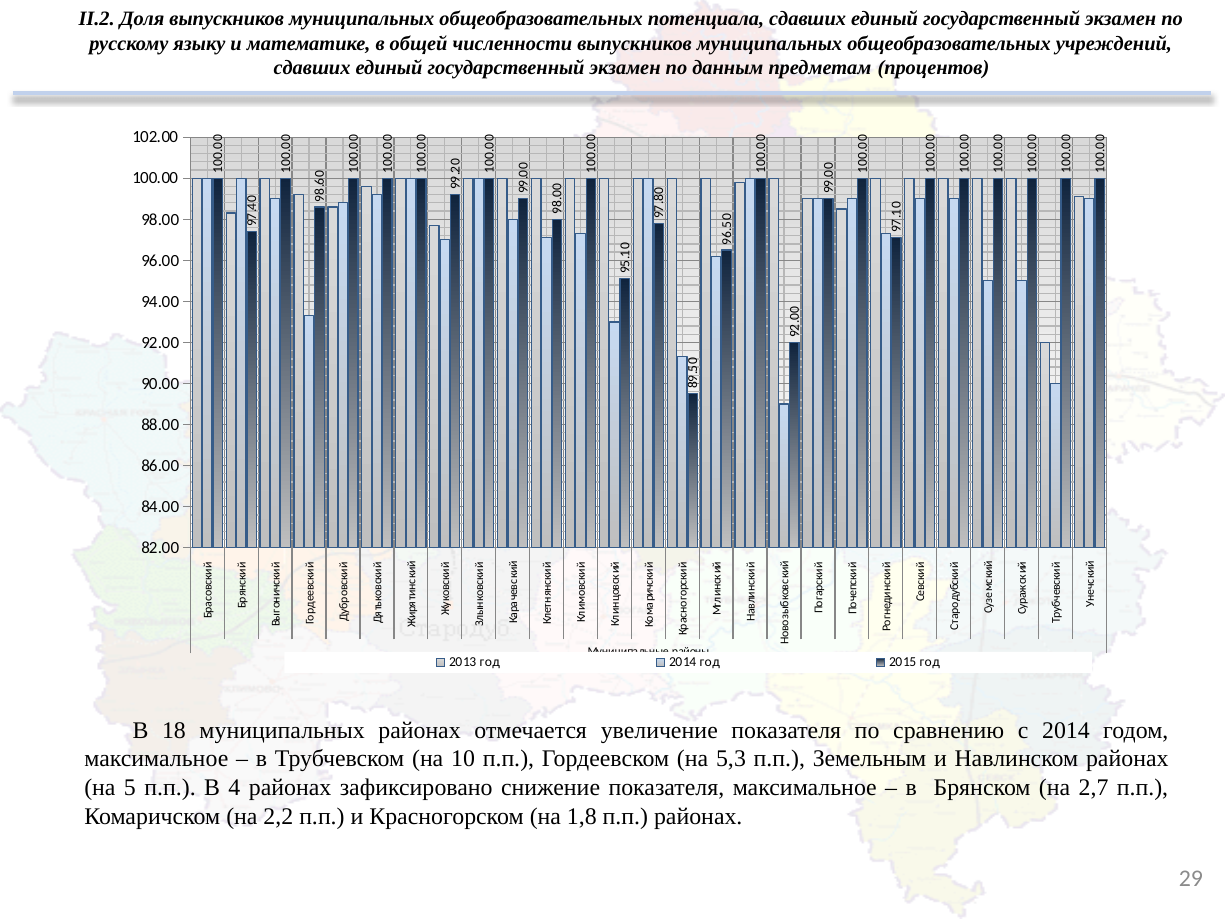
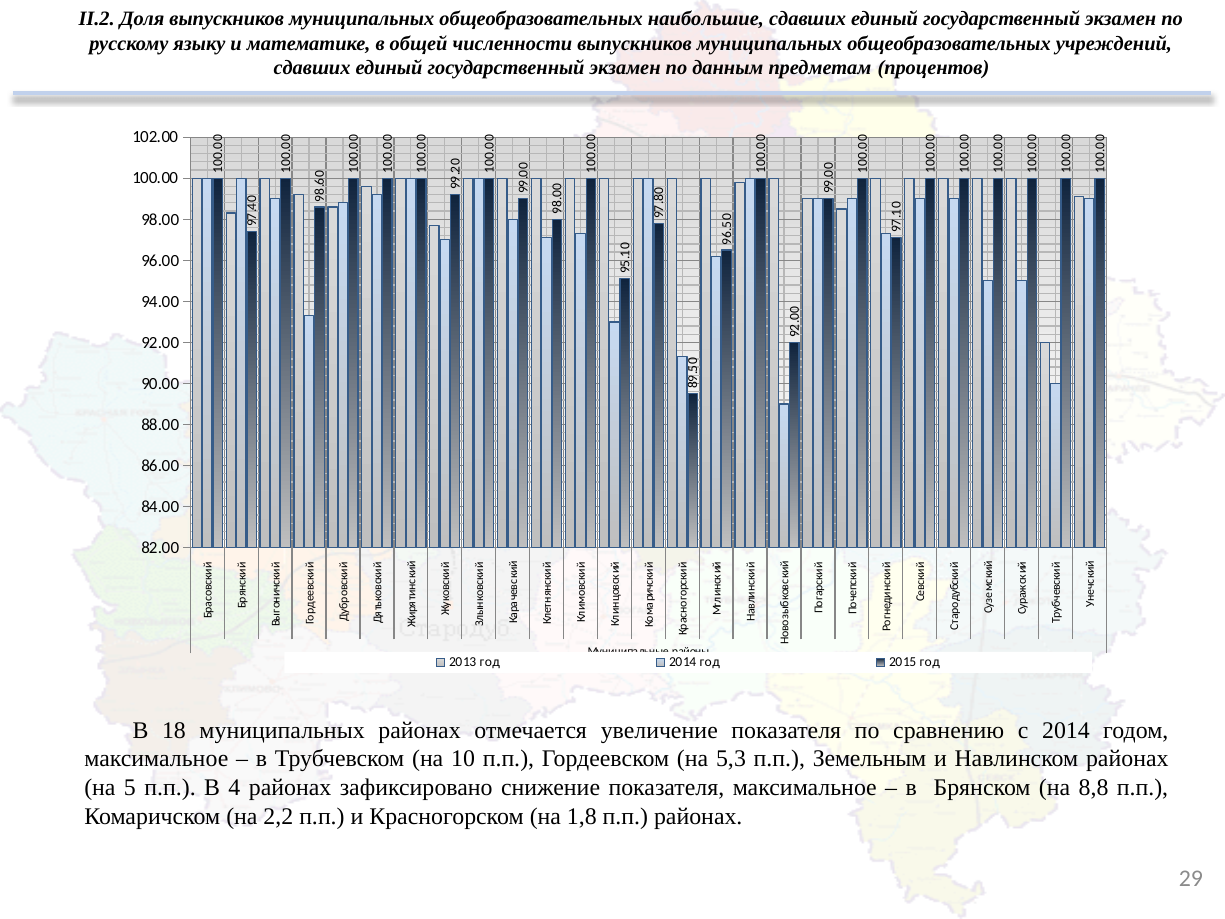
потенциала: потенциала -> наибольшие (706, 19)
2,7: 2,7 -> 8,8 (1094, 787)
